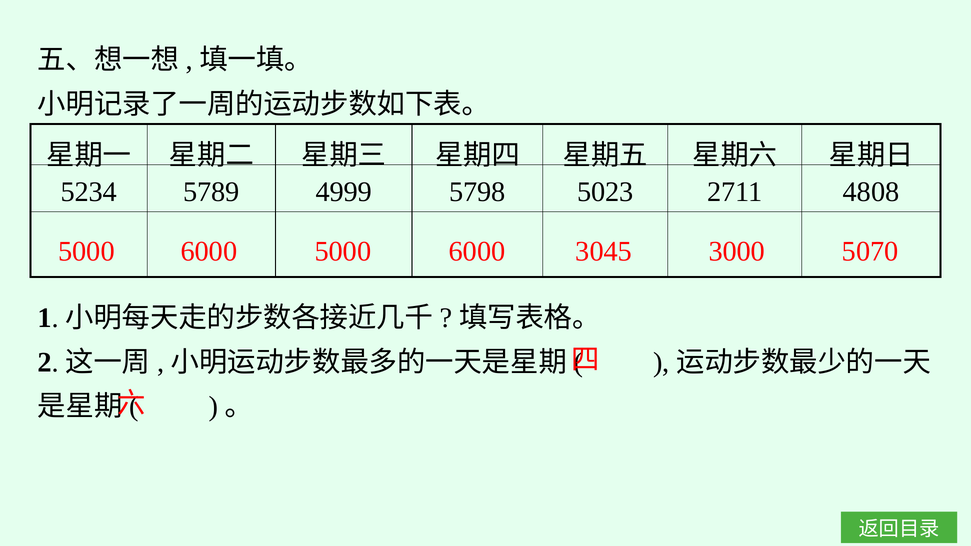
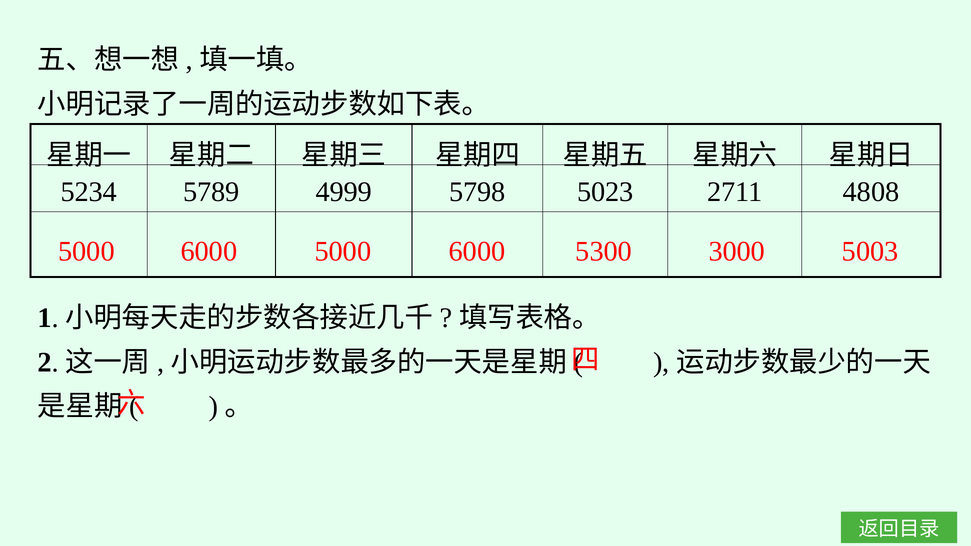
3045: 3045 -> 5300 (604, 252)
5070: 5070 -> 5003 (870, 252)
